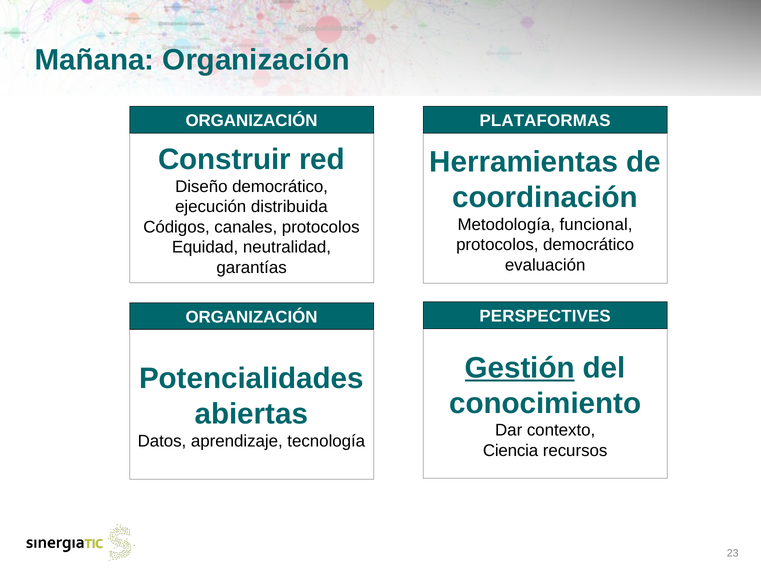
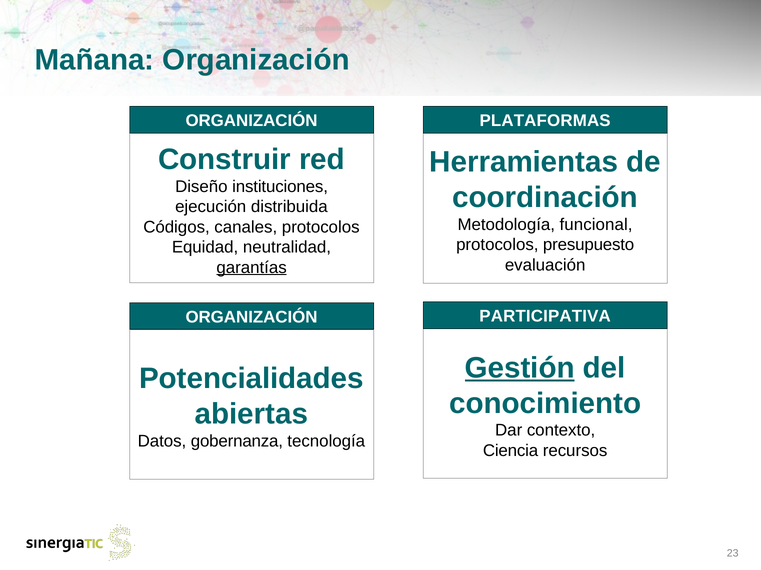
Diseño democrático: democrático -> instituciones (280, 187)
protocolos democrático: democrático -> presupuesto (589, 245)
garantías underline: none -> present (252, 268)
PERSPECTIVES: PERSPECTIVES -> PARTICIPATIVA (545, 317)
aprendizaje: aprendizaje -> gobernanza (237, 442)
